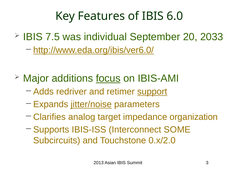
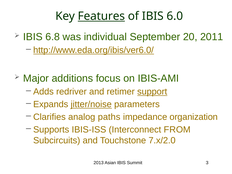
Features underline: none -> present (101, 16)
7.5: 7.5 -> 6.8 (53, 37)
2033: 2033 -> 2011 (212, 37)
focus underline: present -> none (108, 78)
target: target -> paths (109, 117)
SOME: SOME -> FROM (177, 130)
0.x/2.0: 0.x/2.0 -> 7.x/2.0 (162, 140)
